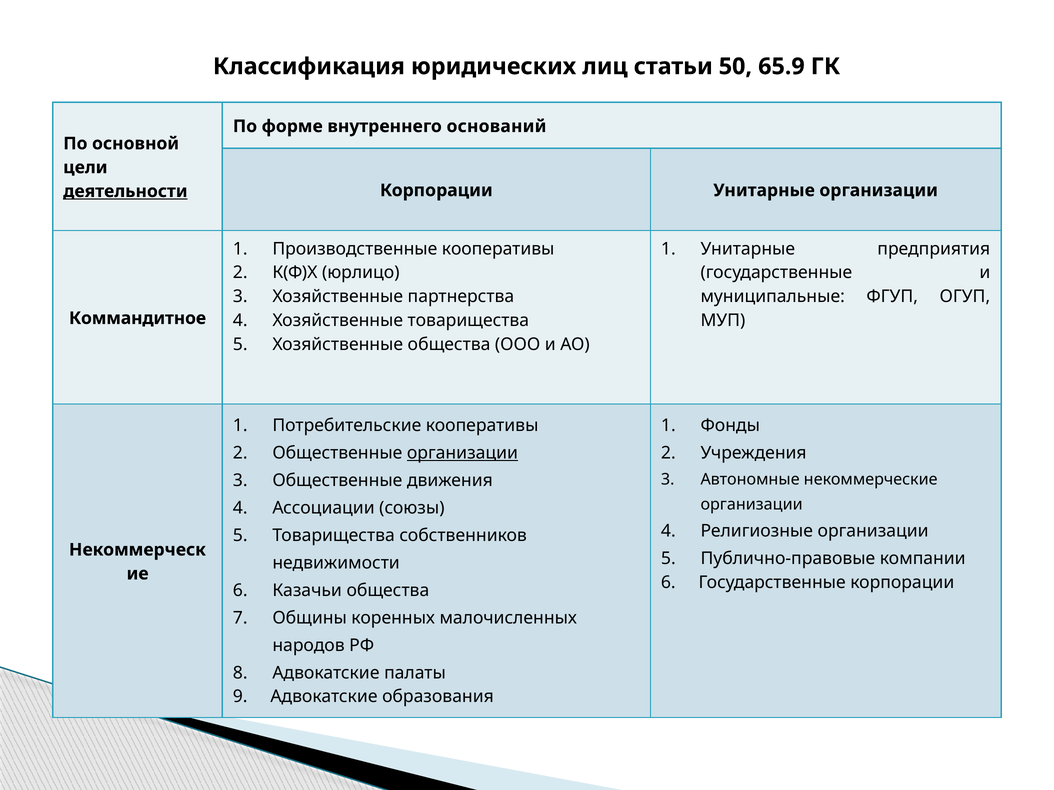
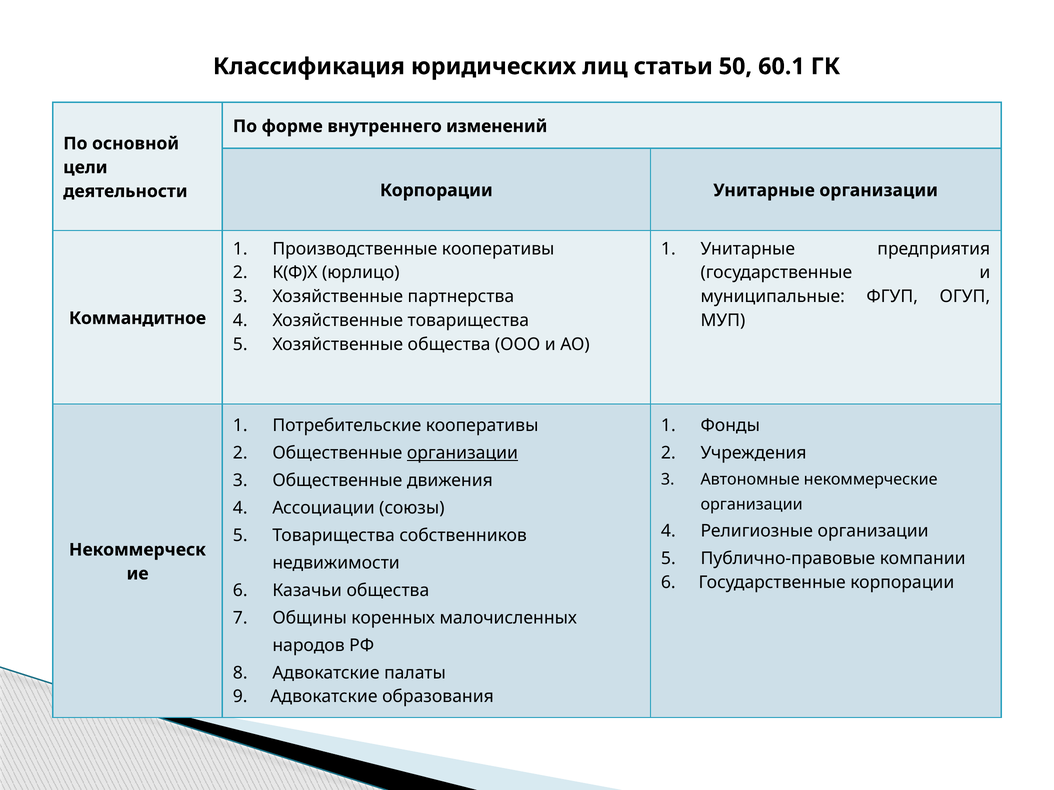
65.9: 65.9 -> 60.1 (781, 67)
оснований: оснований -> изменений (497, 126)
деятельности underline: present -> none (125, 191)
